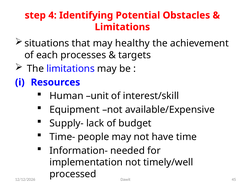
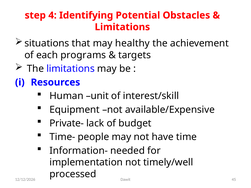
processes: processes -> programs (83, 55)
Supply-: Supply- -> Private- (67, 123)
